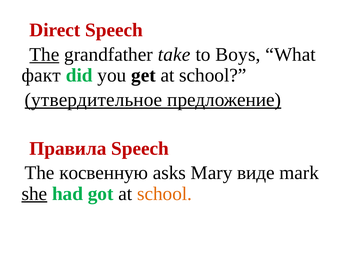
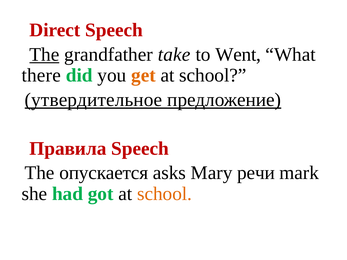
Boys: Boys -> Went (238, 55)
факт: факт -> there (41, 75)
get colour: black -> orange (143, 75)
косвенную: косвенную -> опускается (104, 173)
виде: виде -> речи (256, 173)
she underline: present -> none (34, 194)
